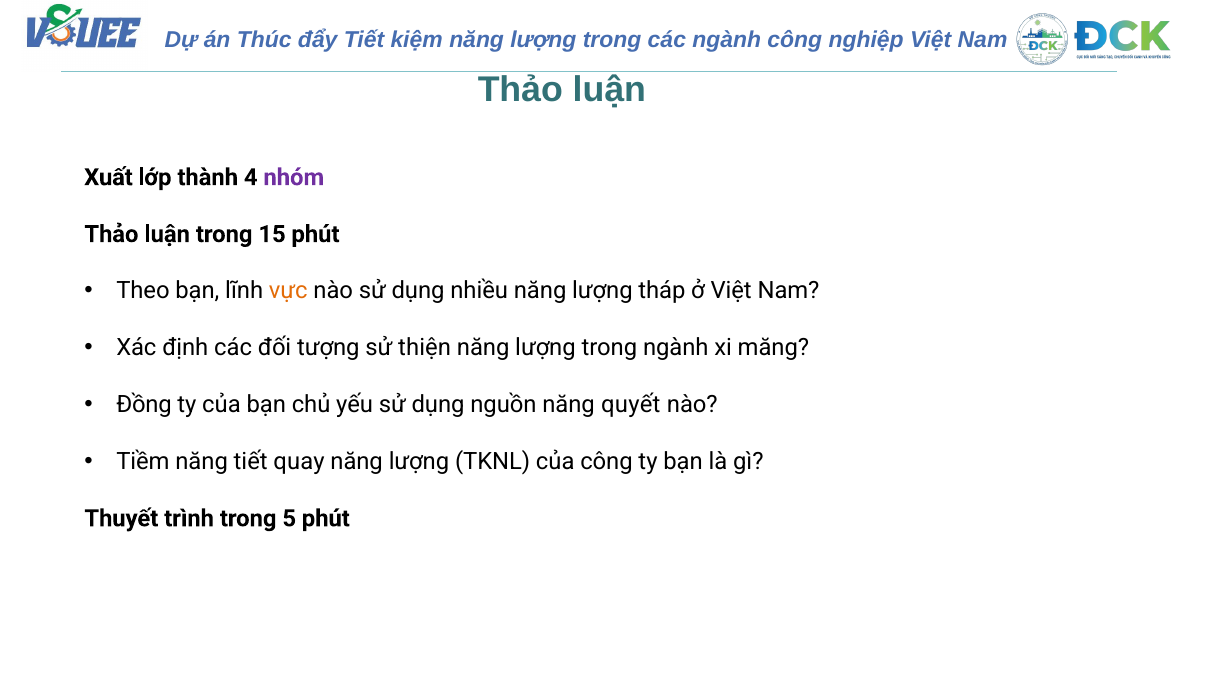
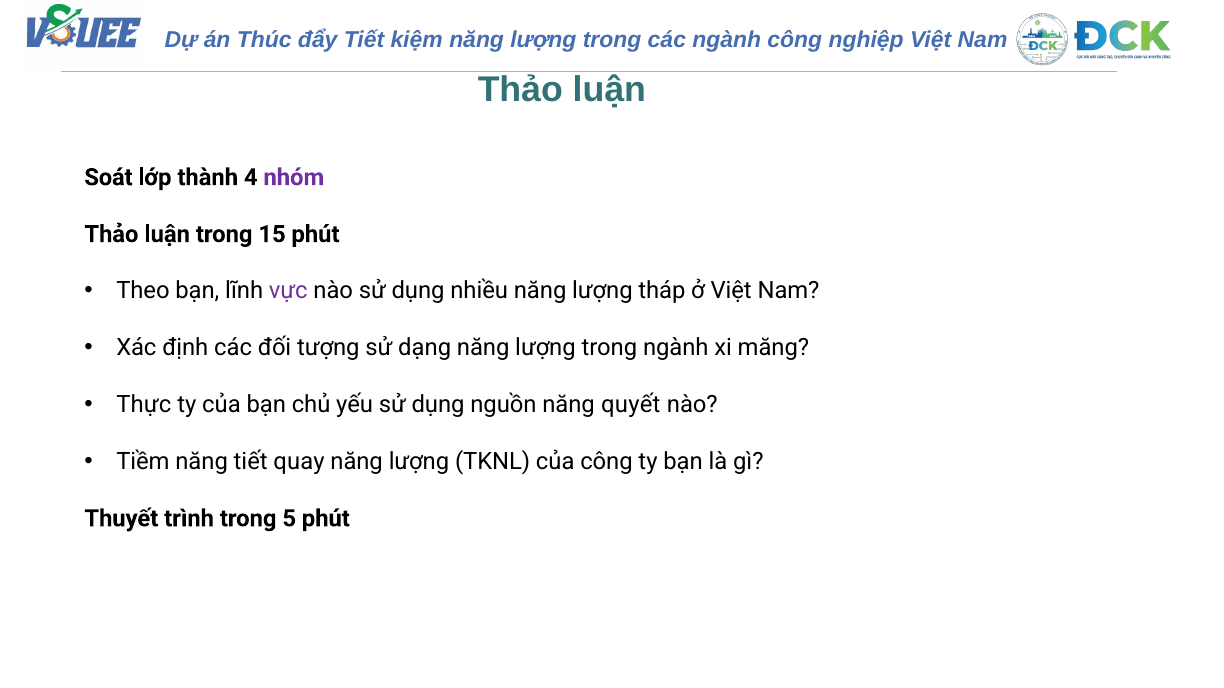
Xuất: Xuất -> Soát (108, 177)
vực colour: orange -> purple (288, 291)
thiện: thiện -> dạng (425, 348)
Đồng: Đồng -> Thực (144, 405)
